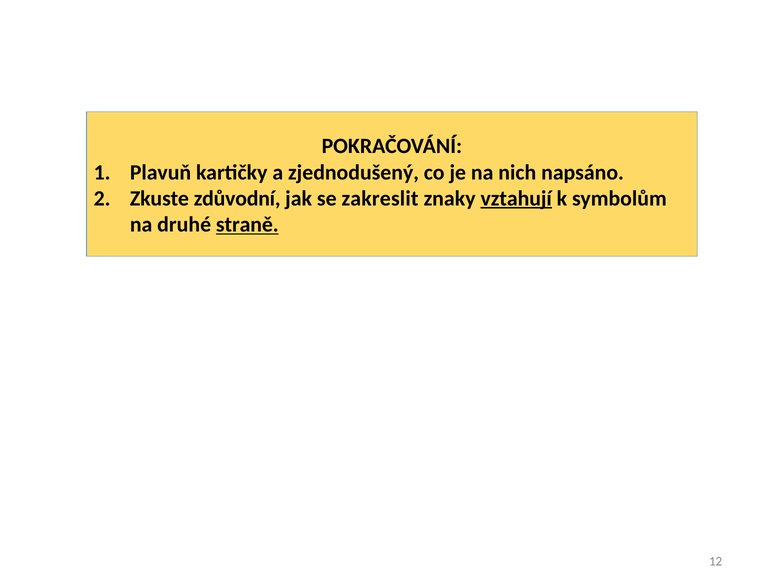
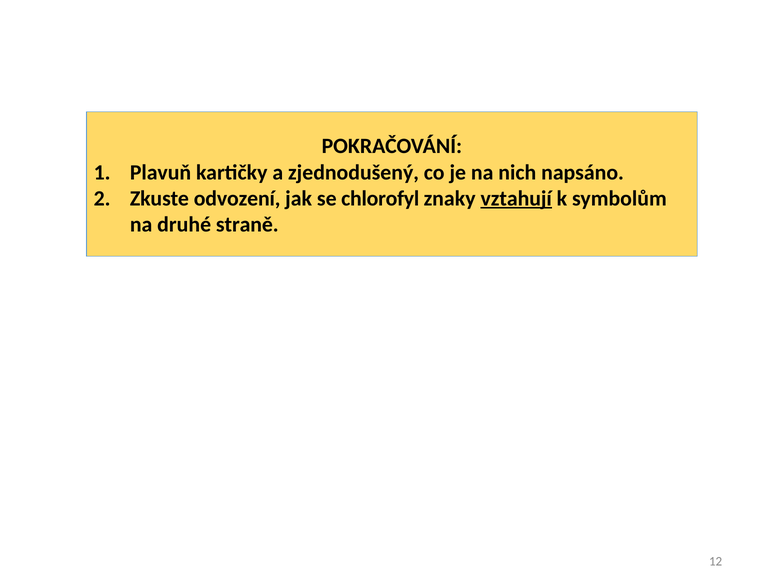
zdůvodní: zdůvodní -> odvození (237, 199)
zakreslit: zakreslit -> chlorofyl (380, 199)
straně underline: present -> none (247, 225)
